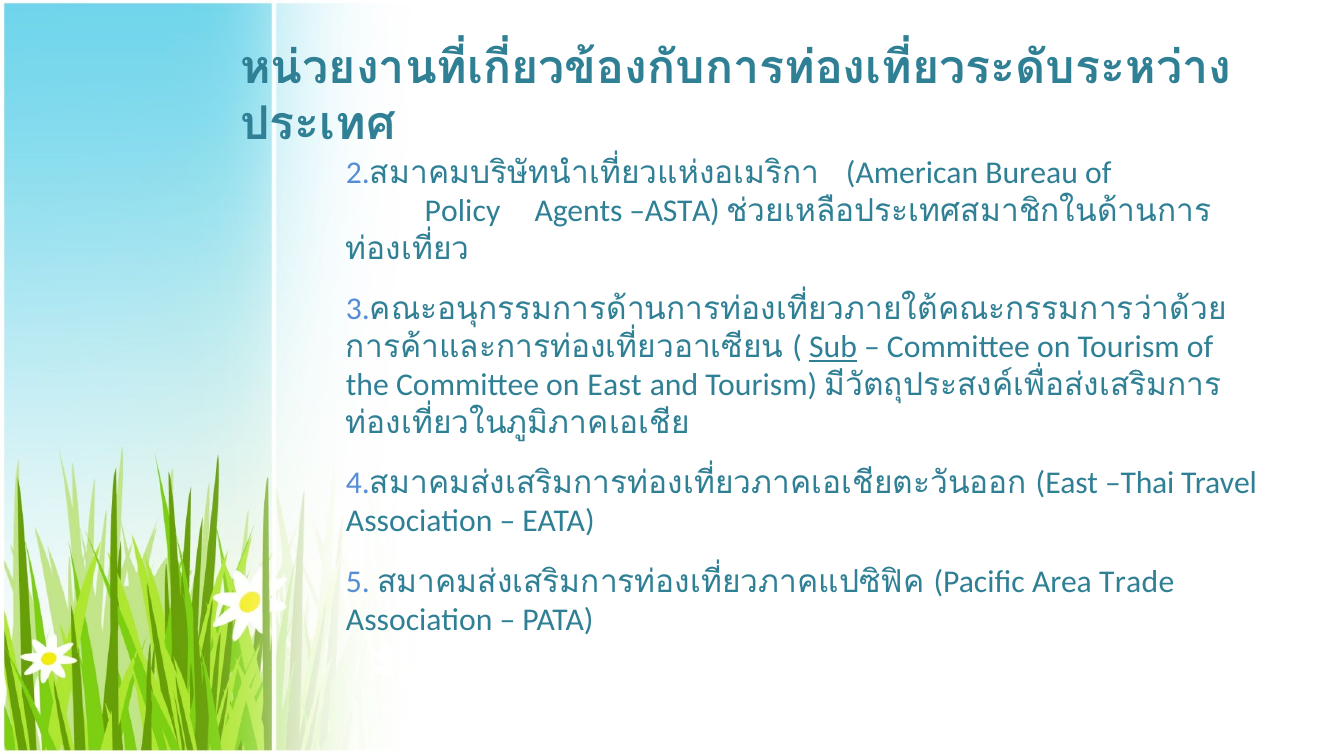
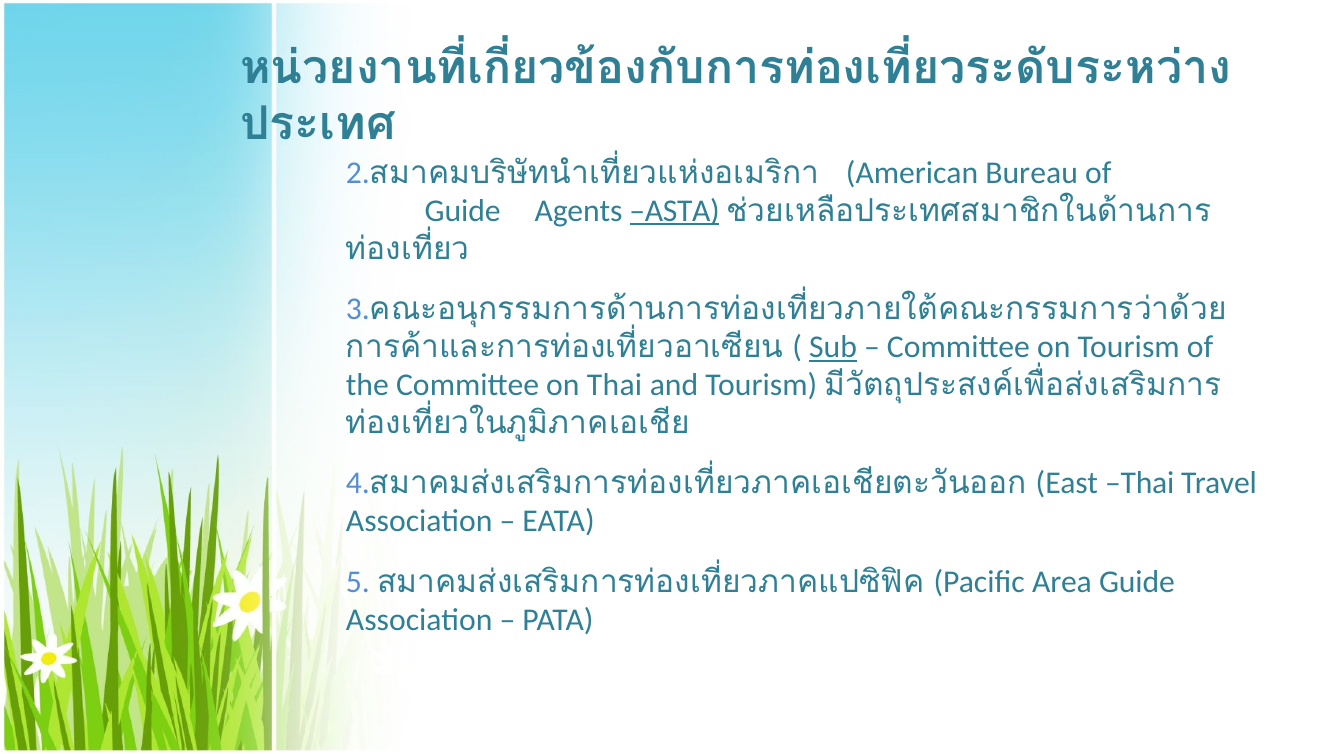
Policy: Policy -> Guide (463, 211)
ASTA underline: none -> present (675, 211)
on East: East -> Thai (615, 385)
Area Trade: Trade -> Guide (1137, 582)
